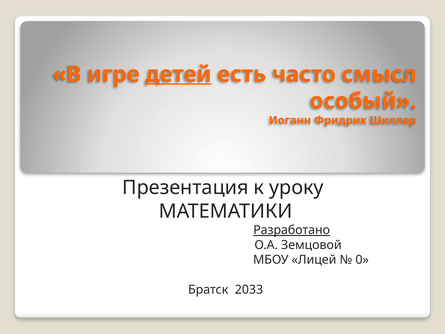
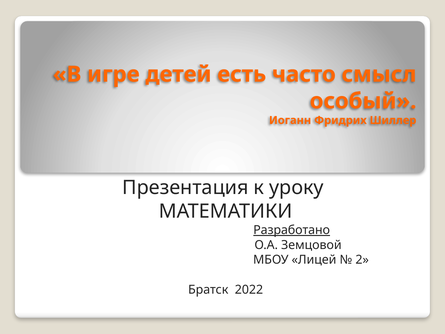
детей underline: present -> none (179, 74)
0: 0 -> 2 (362, 260)
2033: 2033 -> 2022 (249, 289)
